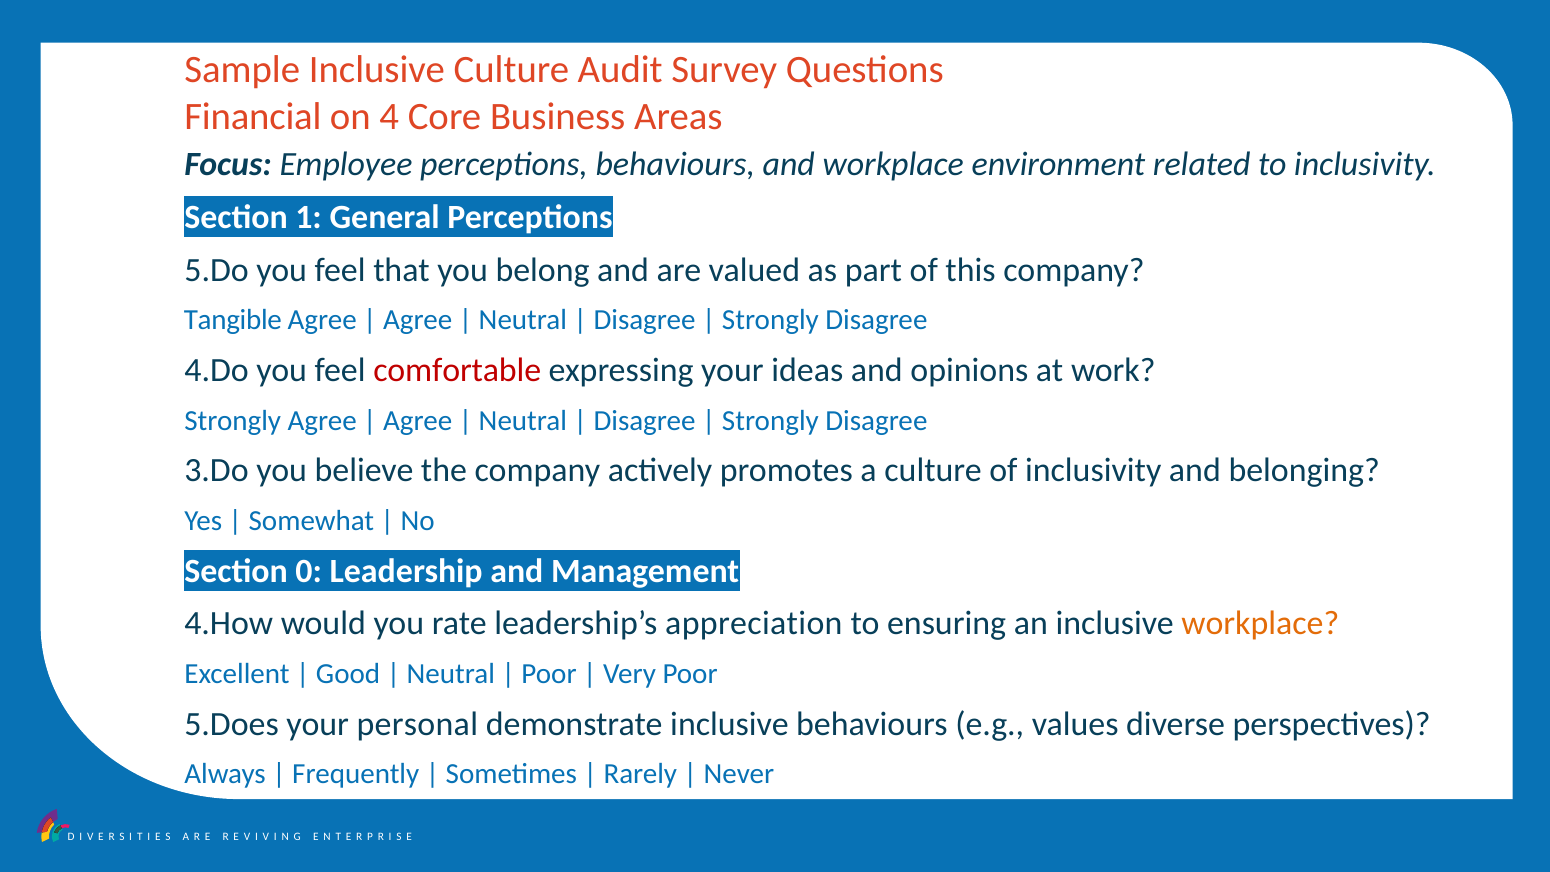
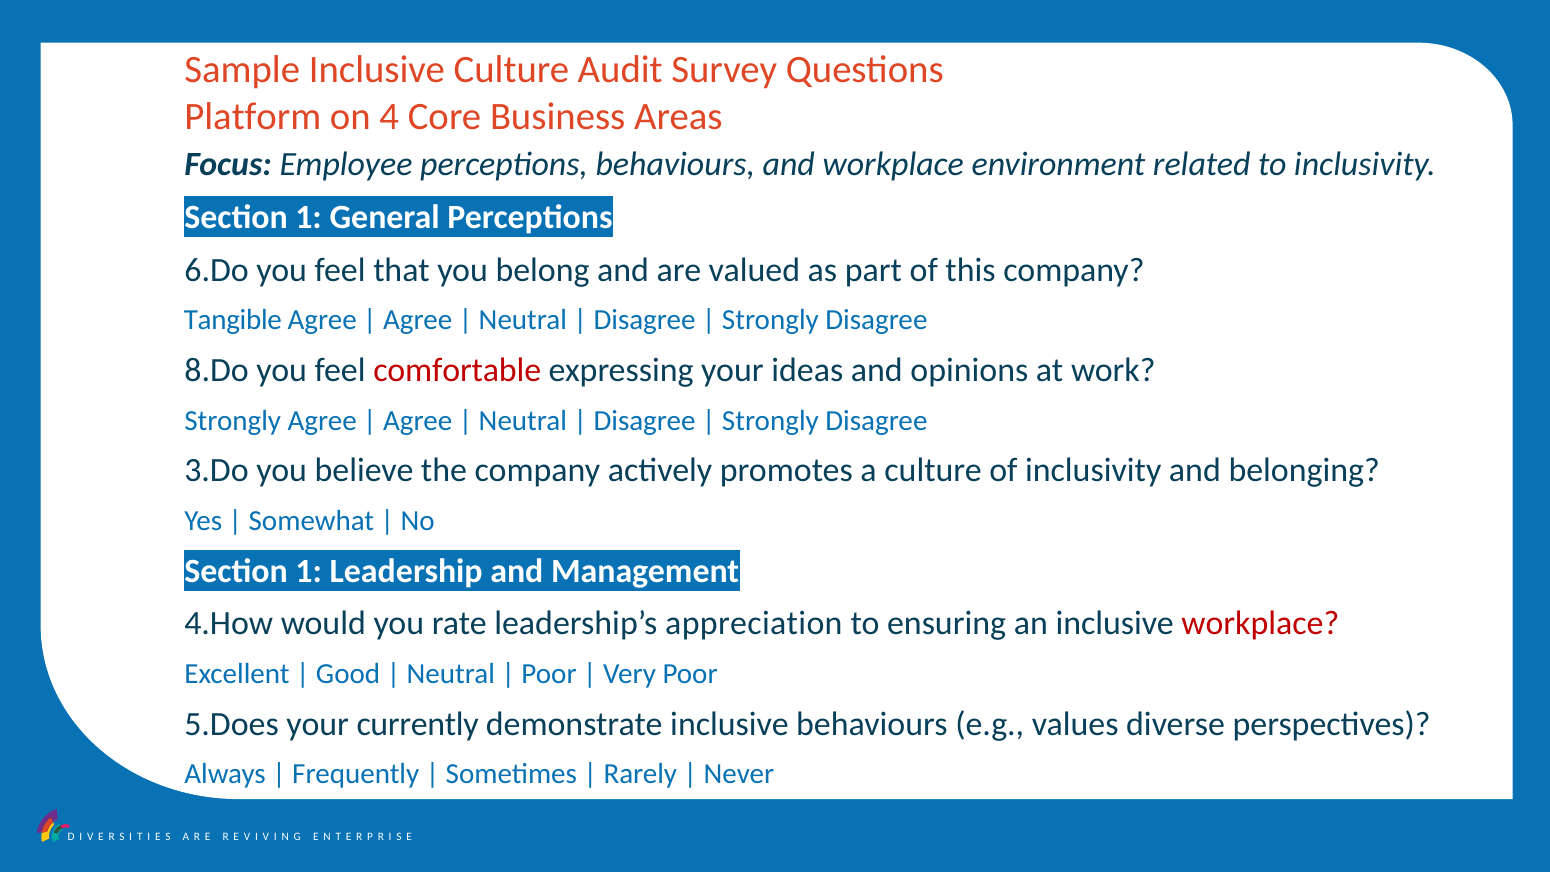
Financial: Financial -> Platform (253, 117)
5.Do: 5.Do -> 6.Do (217, 270)
4.Do: 4.Do -> 8.Do (217, 370)
0: 0 -> 1 (309, 571)
workplace colour: orange -> red (1260, 624)
personal: personal -> currently (418, 724)
